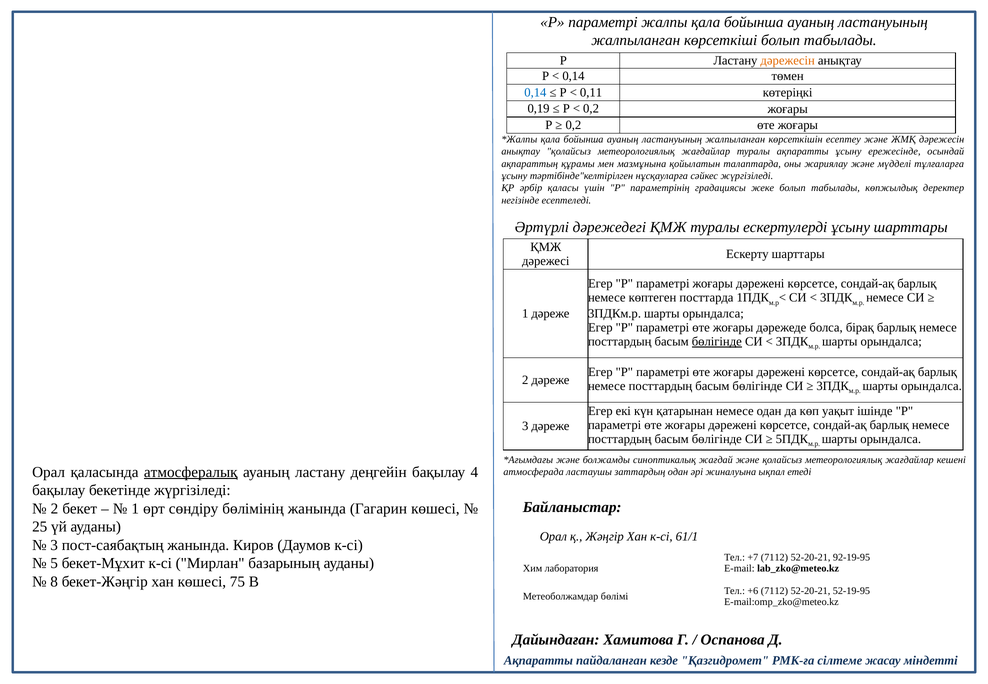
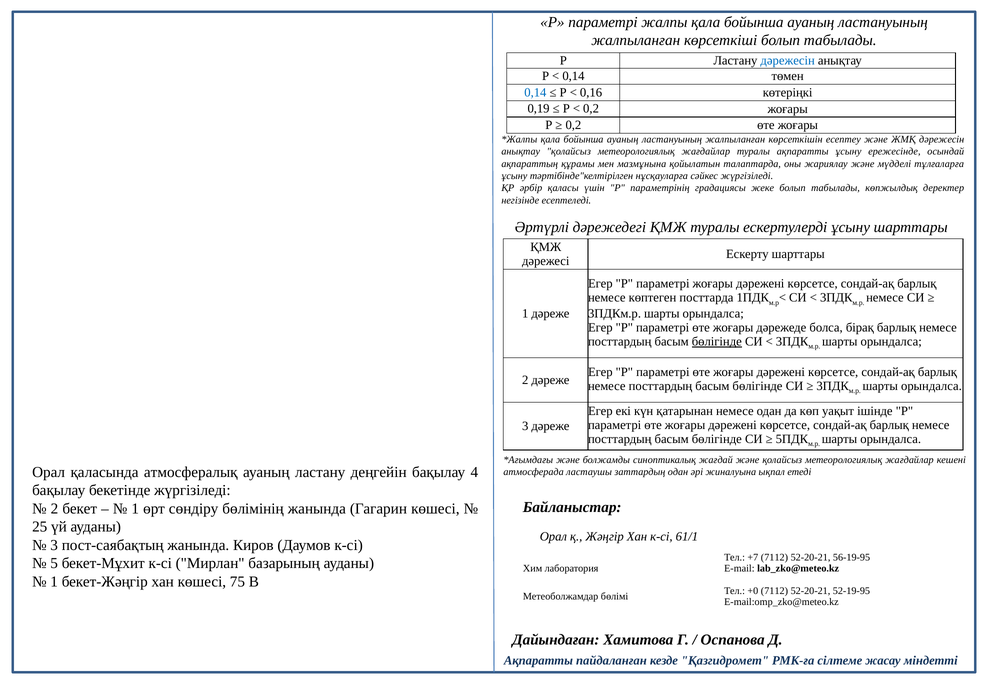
дәрежесін colour: orange -> blue (788, 61)
0,11: 0,11 -> 0,16 (591, 92)
атмосфералық underline: present -> none (191, 472)
92-19-95: 92-19-95 -> 56-19-95 (852, 557)
8: 8 -> 1 (54, 582)
+6: +6 -> +0 (753, 591)
